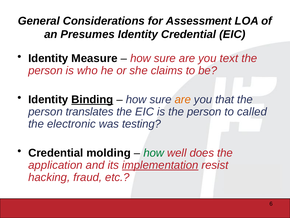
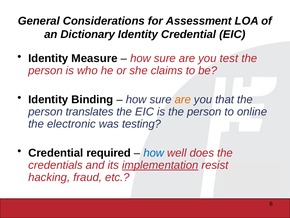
Presumes: Presumes -> Dictionary (88, 34)
text: text -> test (229, 58)
Binding underline: present -> none (92, 99)
called: called -> online (252, 111)
molding: molding -> required (109, 153)
how colour: green -> blue (154, 153)
application: application -> credentials (55, 165)
